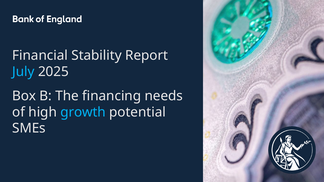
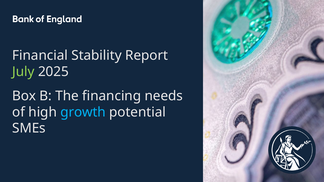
July colour: light blue -> light green (23, 72)
